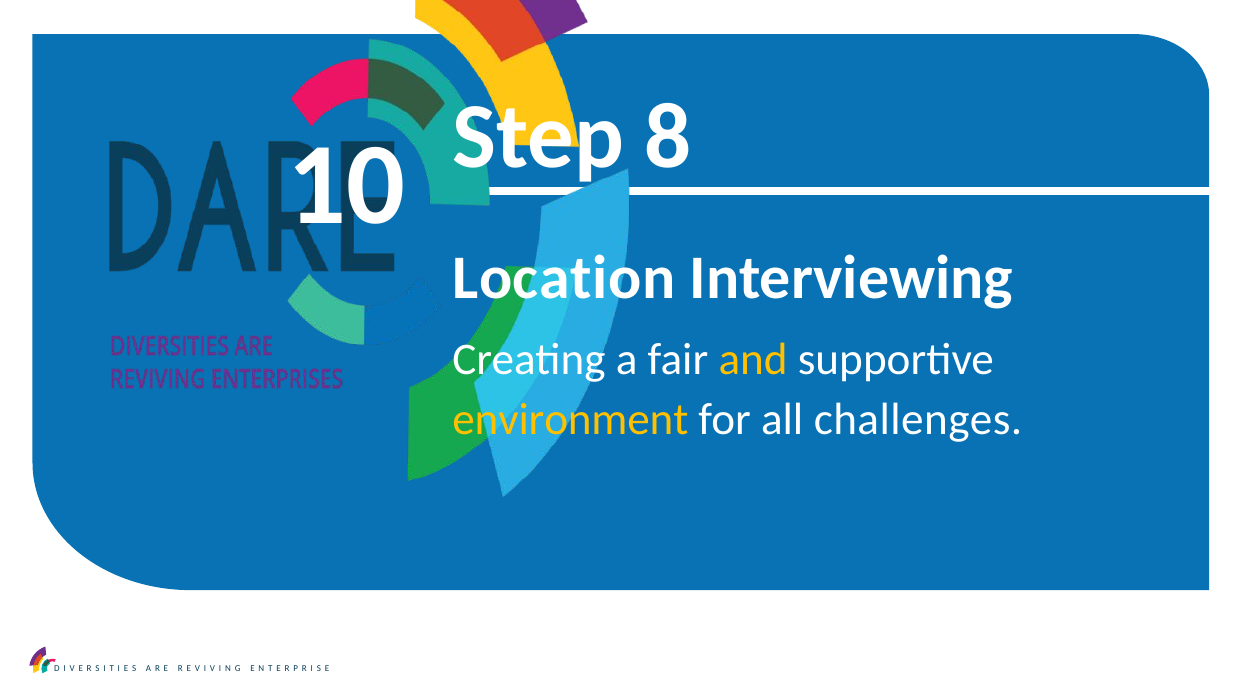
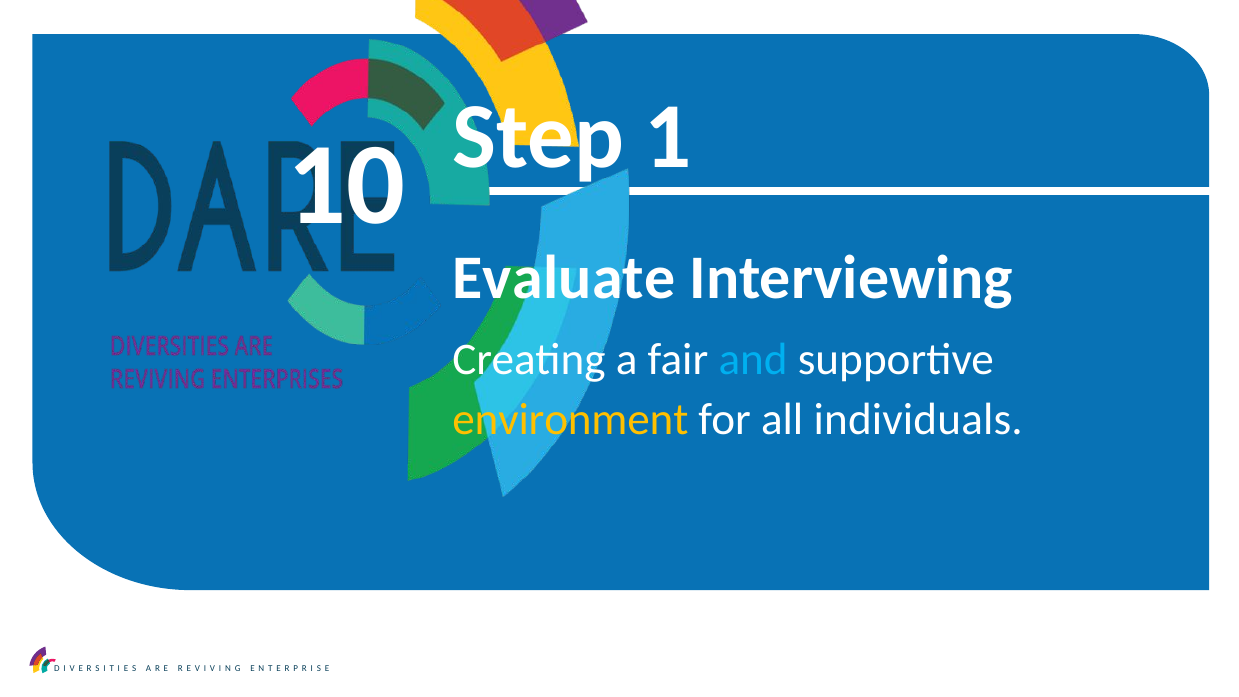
8: 8 -> 1 (668, 137)
Location: Location -> Evaluate (564, 278)
and colour: yellow -> light blue (753, 360)
challenges: challenges -> individuals (918, 419)
